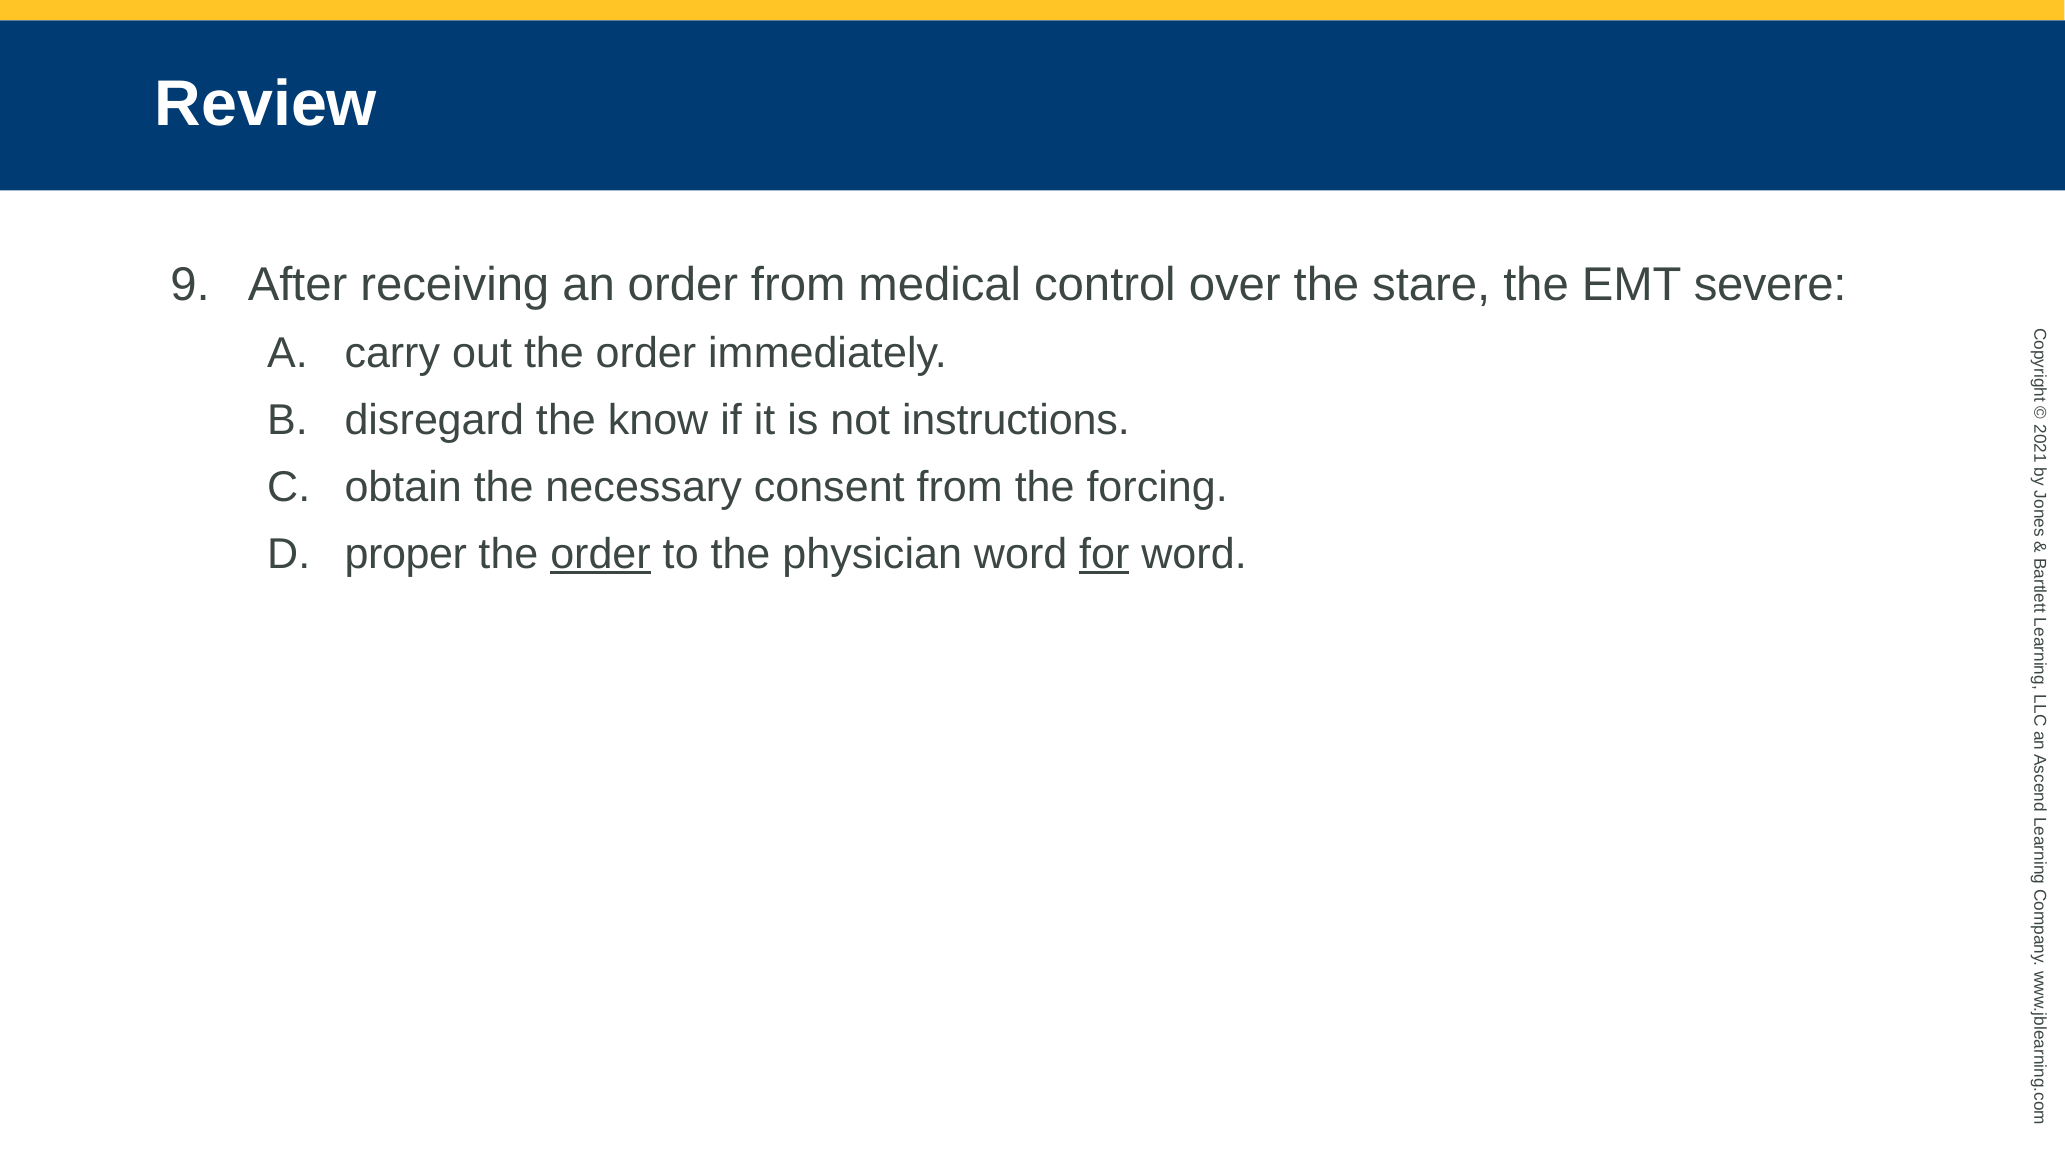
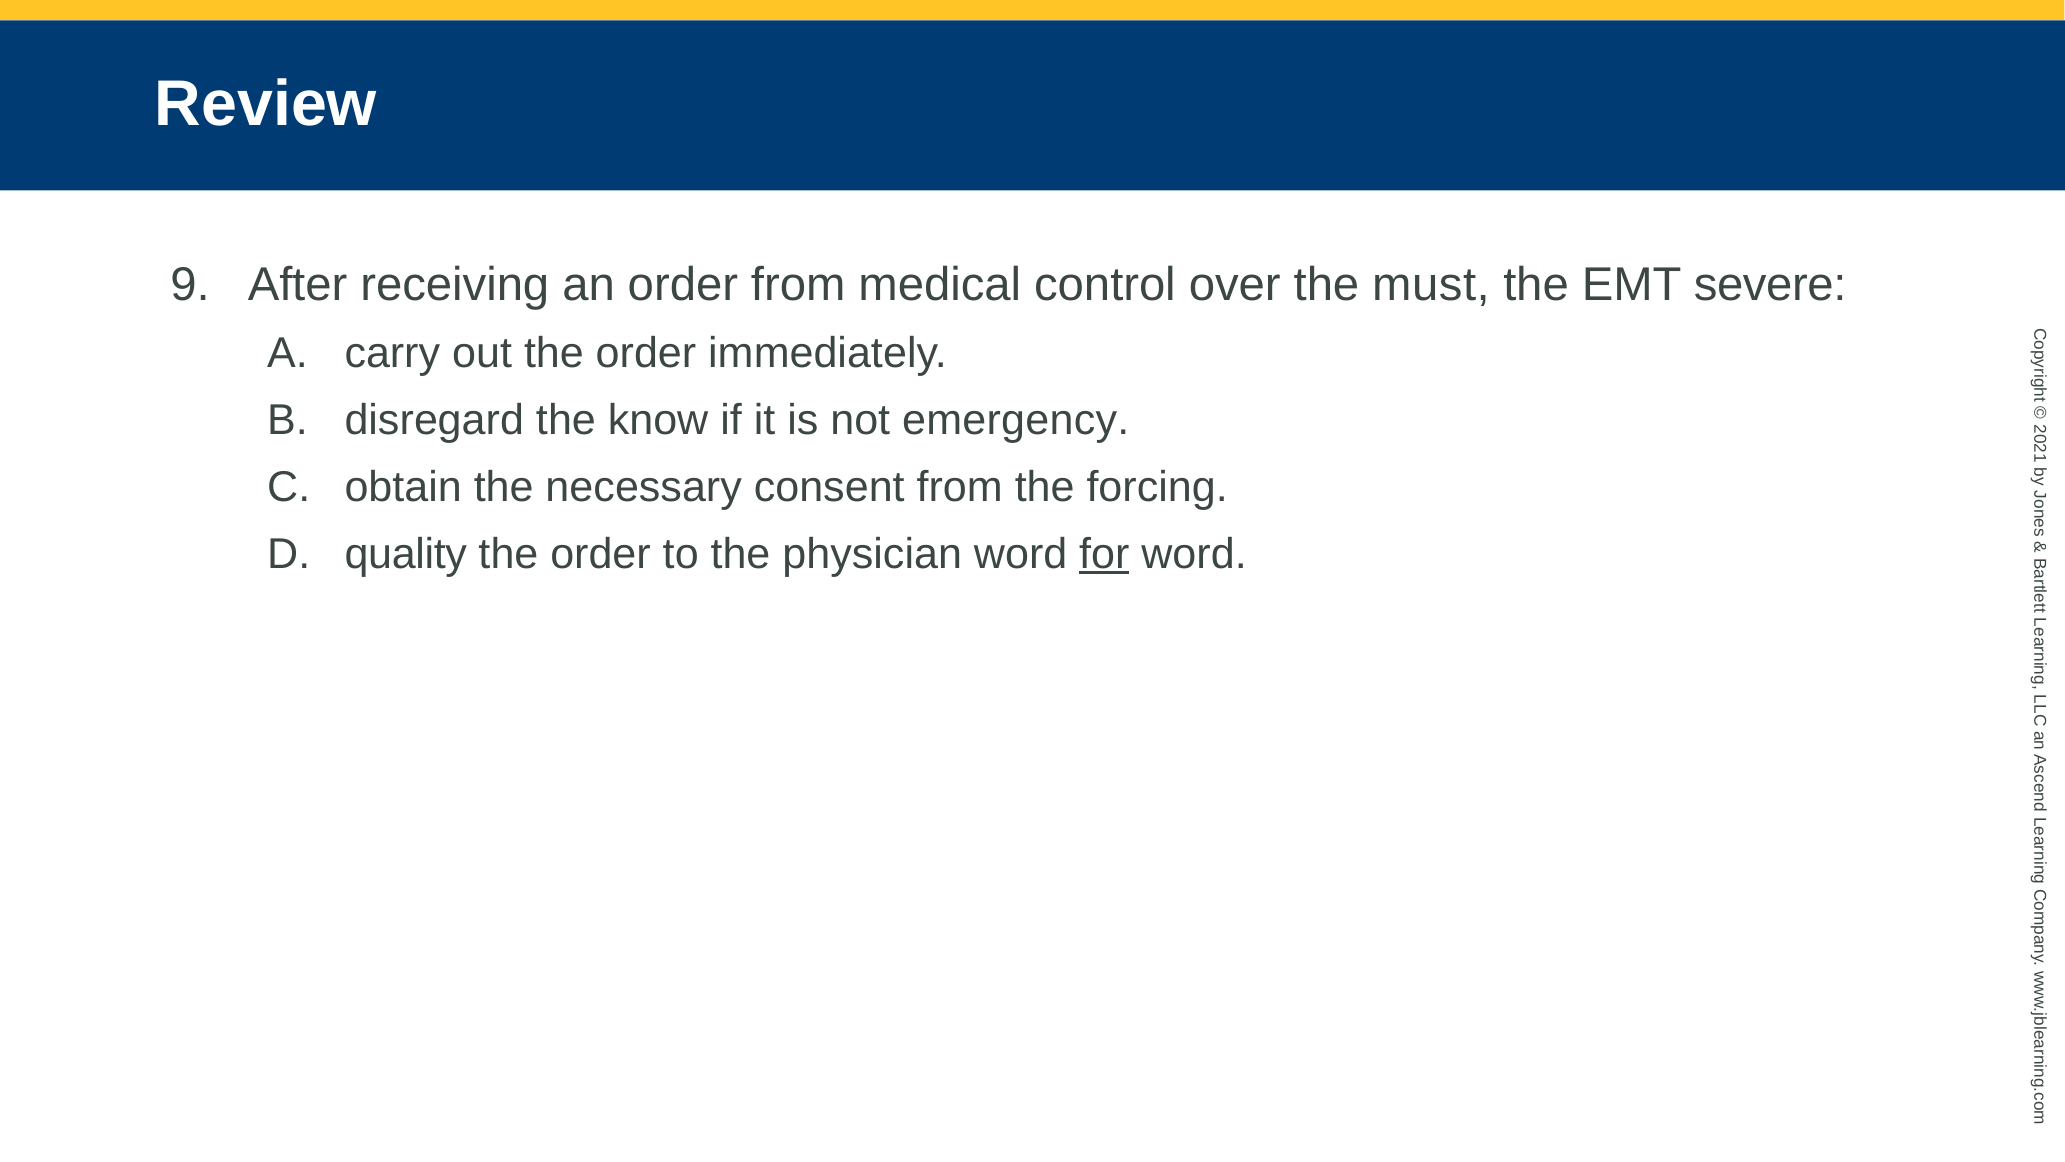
stare: stare -> must (1431, 285)
instructions: instructions -> emergency (1016, 420)
proper: proper -> quality (406, 554)
order underline: present -> none (601, 554)
